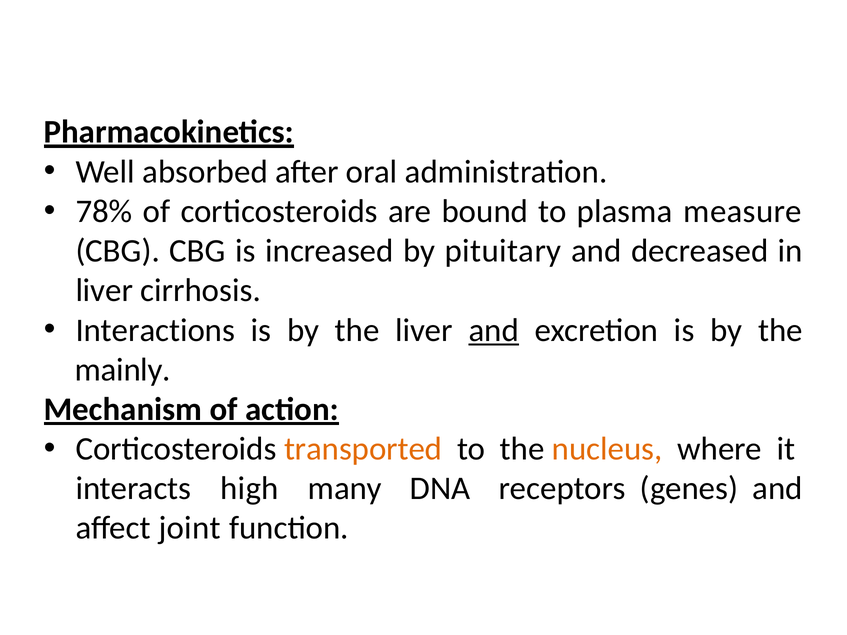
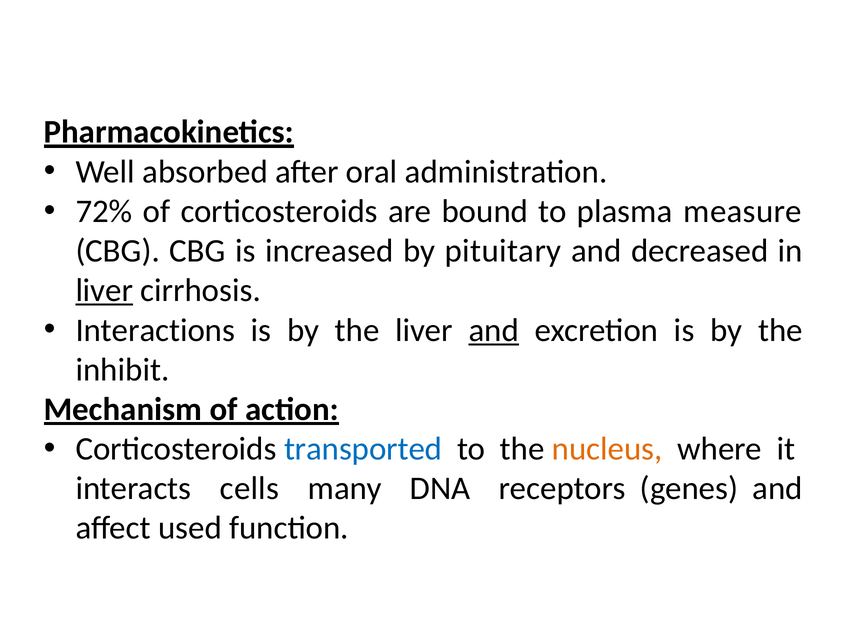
78%: 78% -> 72% (104, 212)
liver underline: none -> present (104, 291)
mainly: mainly -> inhibit (123, 370)
transported colour: orange -> blue (363, 449)
high: high -> cells (250, 489)
joint: joint -> used (190, 528)
